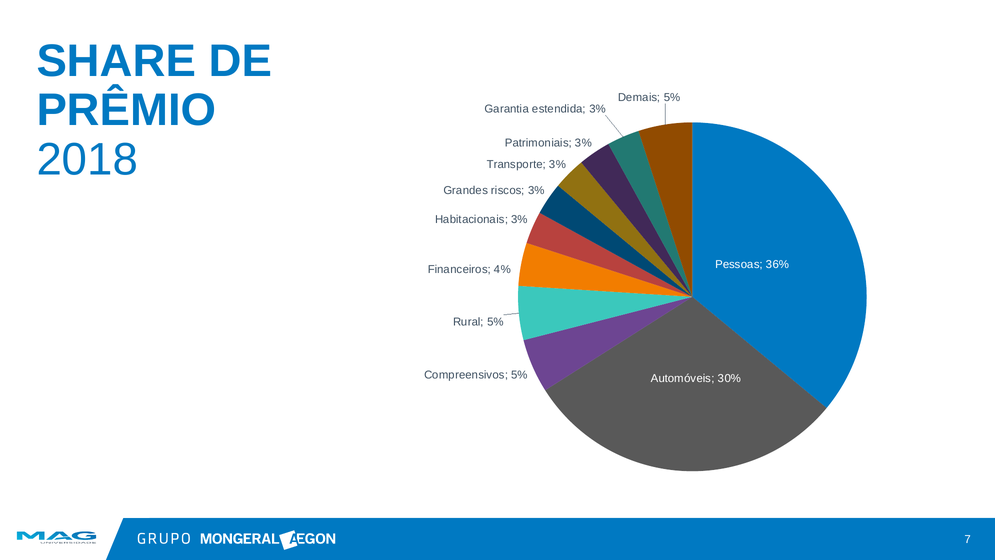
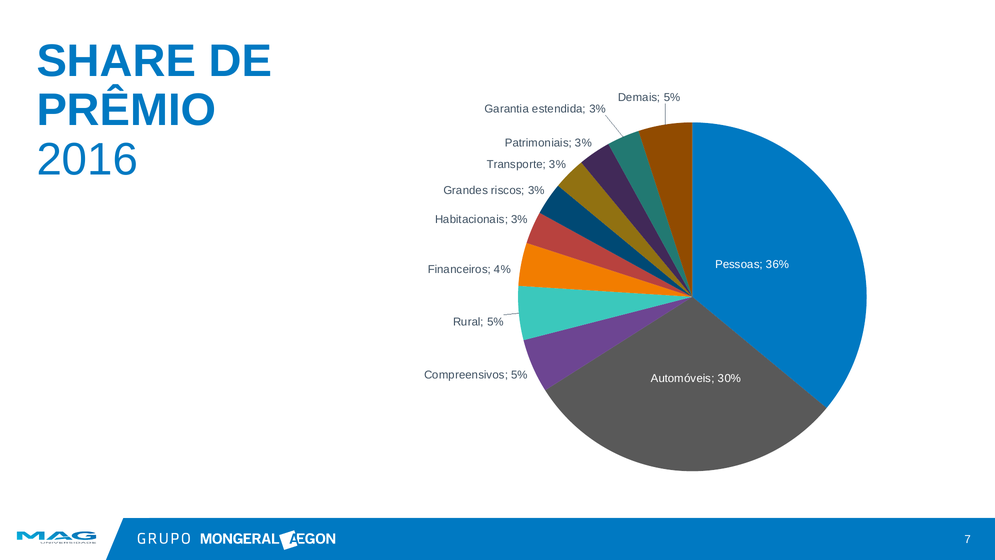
2018: 2018 -> 2016 (87, 159)
